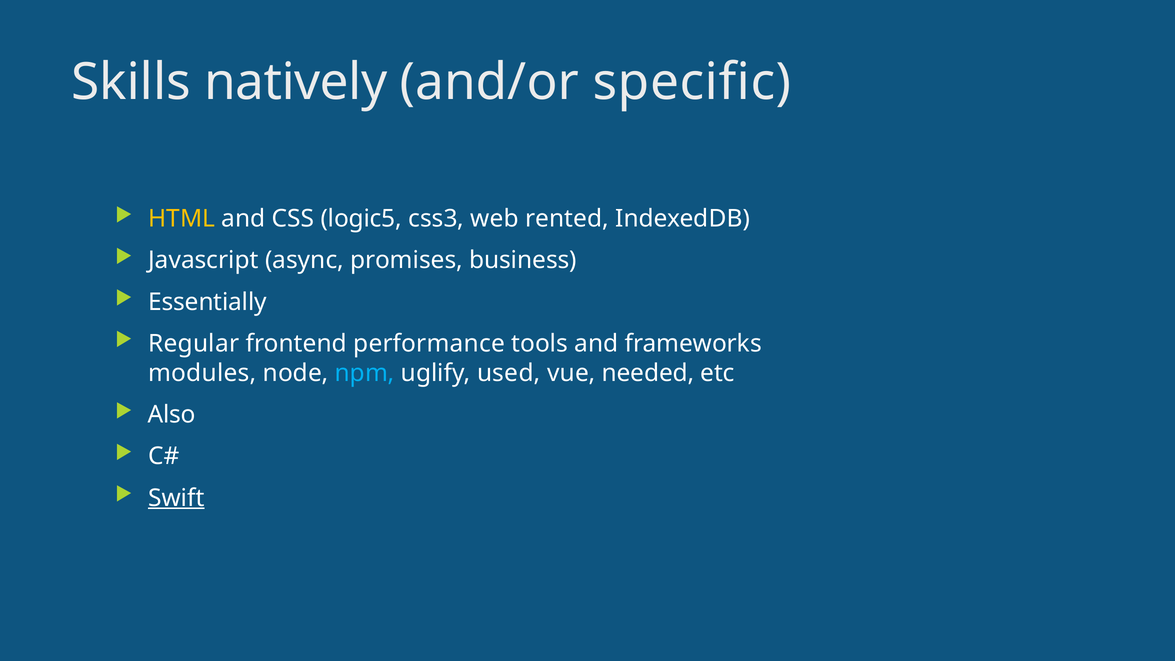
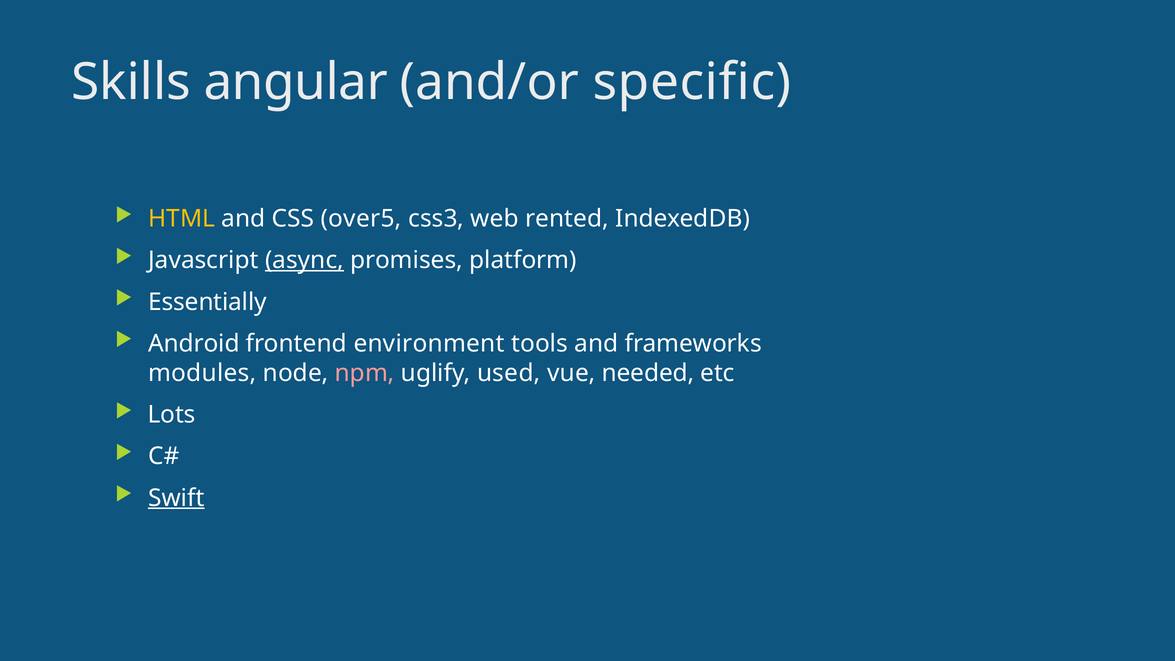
natively: natively -> angular (296, 83)
logic5: logic5 -> over5 (361, 219)
async underline: none -> present (304, 260)
business: business -> platform (523, 260)
Regular: Regular -> Android (194, 344)
performance: performance -> environment (429, 344)
npm colour: light blue -> pink (365, 373)
Also: Also -> Lots (172, 415)
